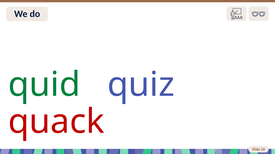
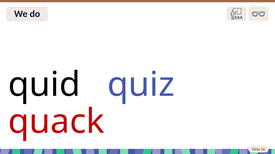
quid colour: green -> black (44, 85)
